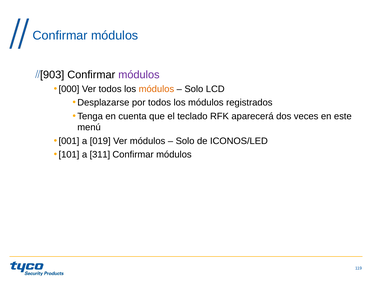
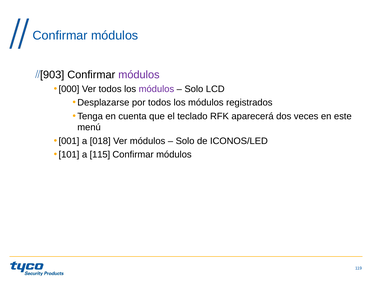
módulos colour: orange -> purple (156, 89)
019: 019 -> 018 (100, 141)
311: 311 -> 115 (100, 155)
